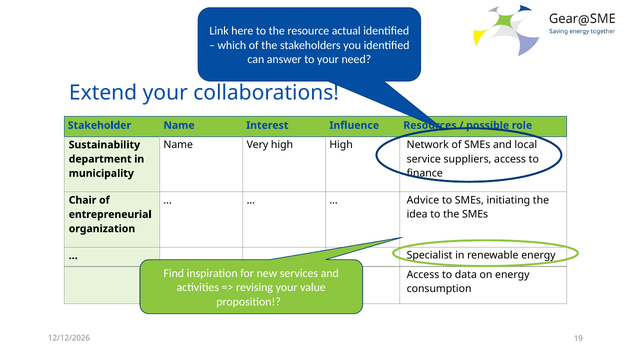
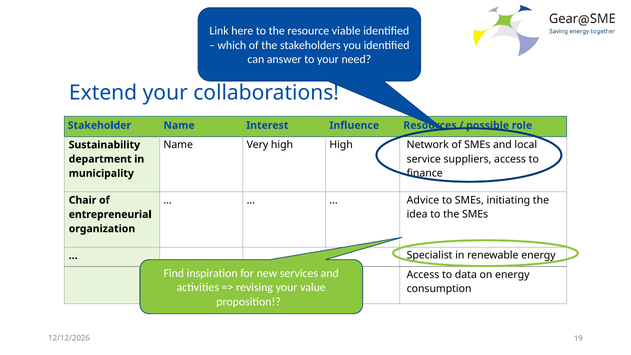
actual: actual -> viable (346, 31)
